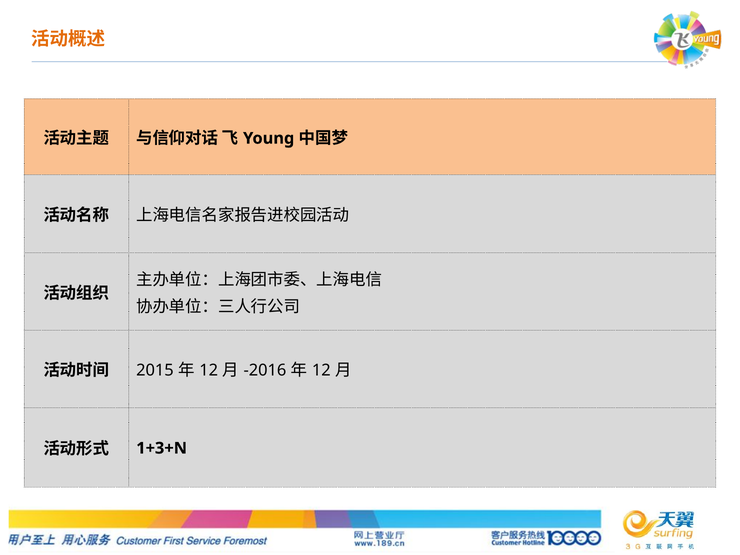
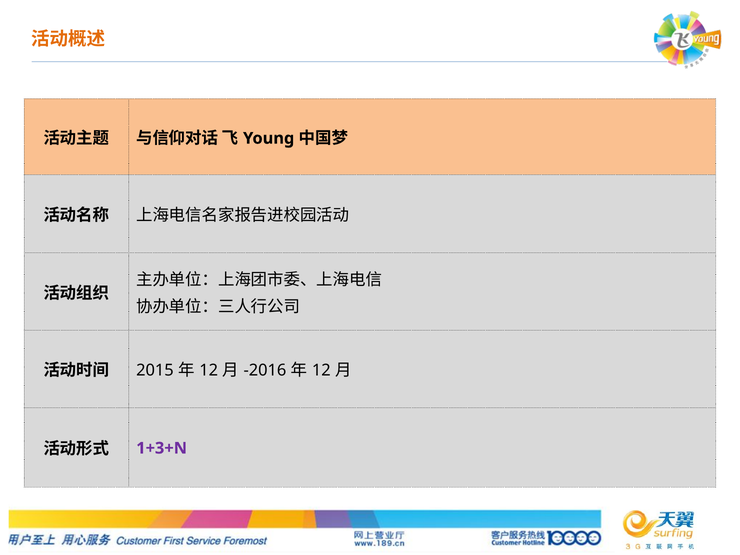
1+3+N colour: black -> purple (162, 448)
